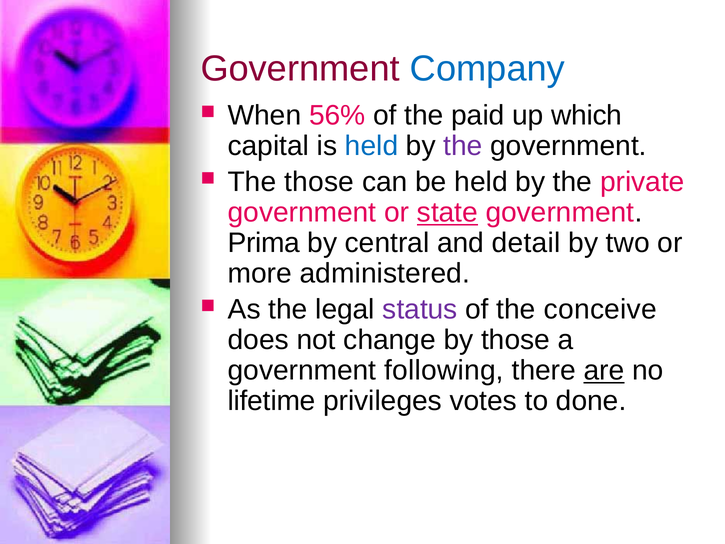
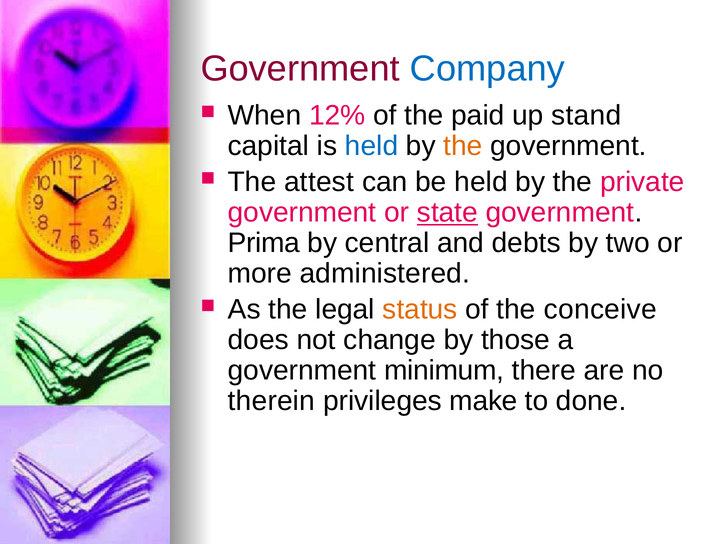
56%: 56% -> 12% (337, 115)
which: which -> stand (586, 115)
the colour: purple -> orange (463, 146)
The those: those -> attest (319, 182)
detail: detail -> debts (526, 243)
status colour: purple -> orange (420, 309)
following: following -> minimum (444, 370)
are underline: present -> none (604, 370)
lifetime: lifetime -> therein (271, 401)
votes: votes -> make (483, 401)
